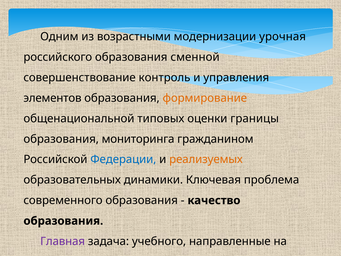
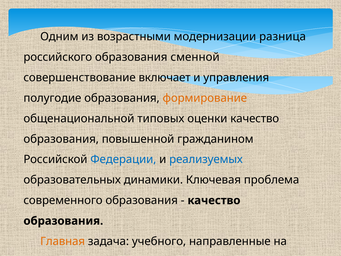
урочная: урочная -> разница (283, 37)
контроль: контроль -> включает (165, 77)
элементов: элементов -> полугодие (52, 98)
оценки границы: границы -> качество (255, 118)
мониторинга: мониторинга -> повышенной (138, 139)
реализуемых colour: orange -> blue (206, 159)
Главная colour: purple -> orange (63, 241)
